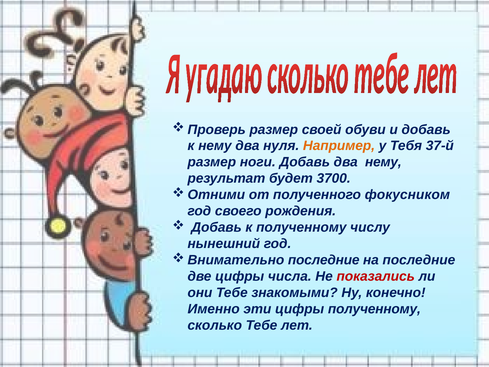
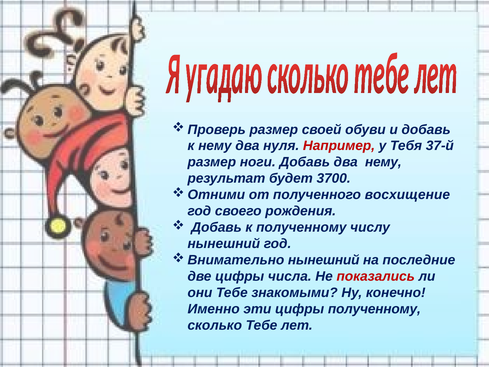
Например colour: orange -> red (339, 146)
фокусником: фокусником -> восхищение (407, 195)
последние: последние -> нынешний (324, 260)
